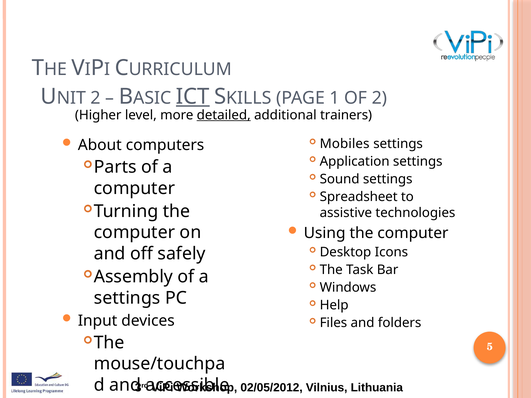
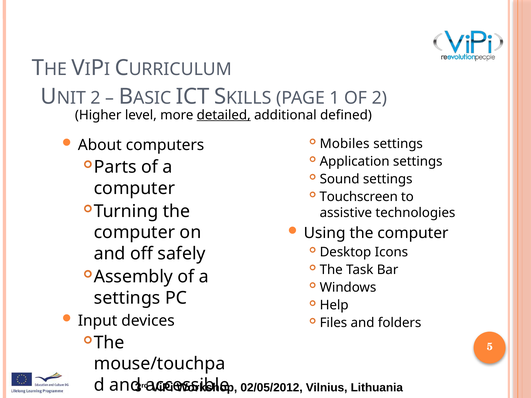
ICT underline: present -> none (193, 96)
trainers: trainers -> defined (346, 115)
Spreadsheet: Spreadsheet -> Touchscreen (359, 197)
